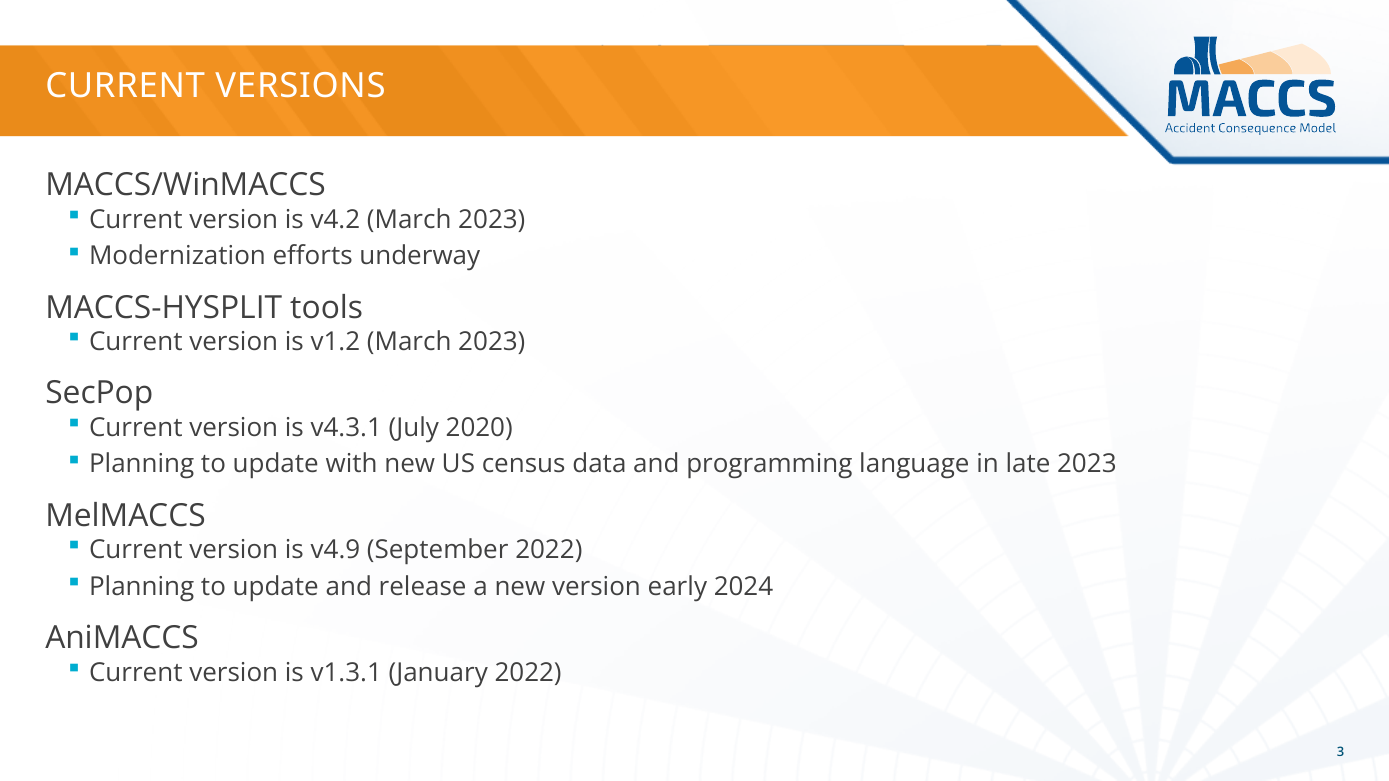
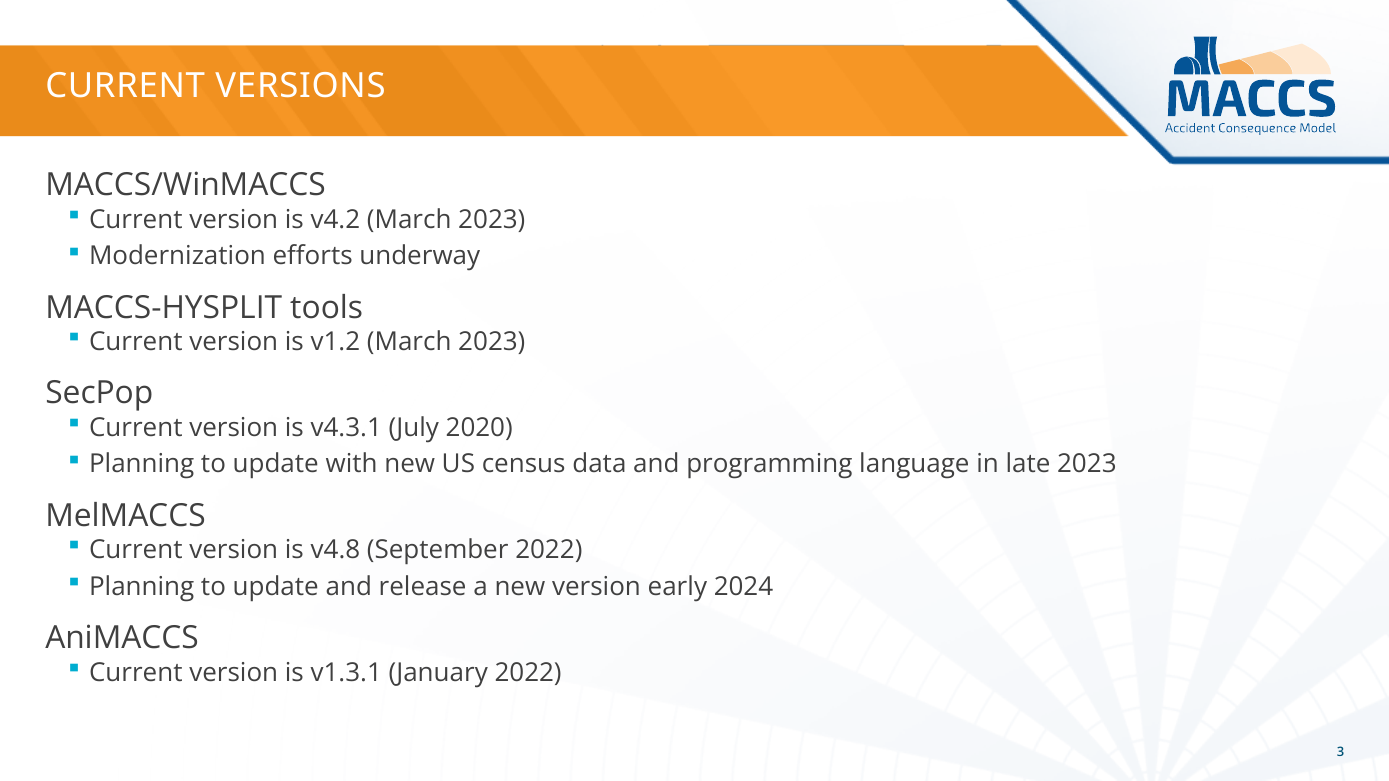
v4.9: v4.9 -> v4.8 (335, 550)
